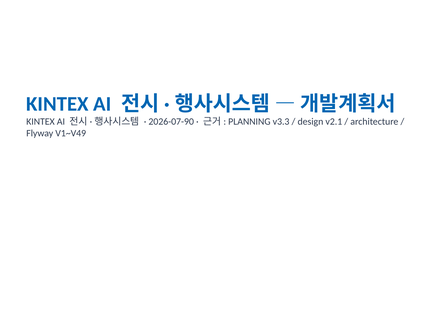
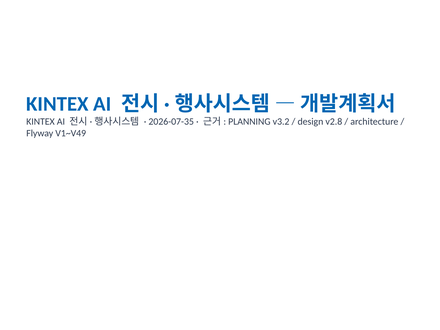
2026-07-90: 2026-07-90 -> 2026-07-35 (171, 122)
v3.3: v3.3 -> v3.2 (281, 122)
v2.1: v2.1 -> v2.8 (334, 122)
